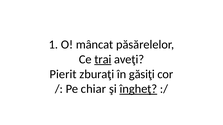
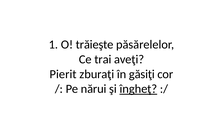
mâncat: mâncat -> trăieşte (95, 45)
trai underline: present -> none (103, 60)
chiar: chiar -> nărui (94, 89)
